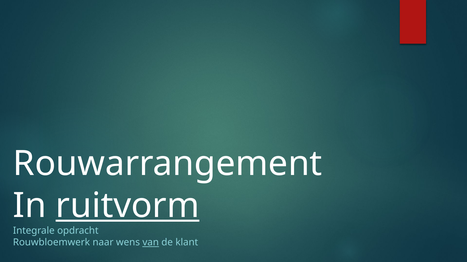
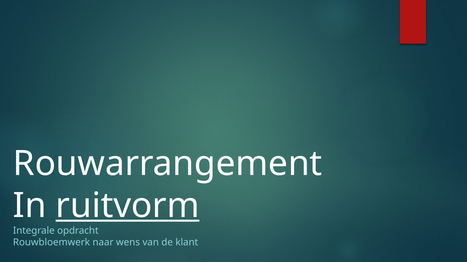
van underline: present -> none (151, 243)
